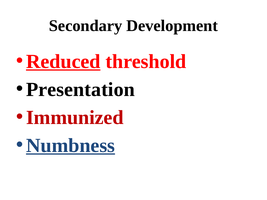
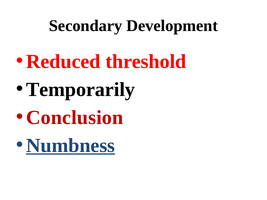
Reduced underline: present -> none (63, 61)
Presentation: Presentation -> Temporarily (81, 90)
Immunized: Immunized -> Conclusion (75, 118)
